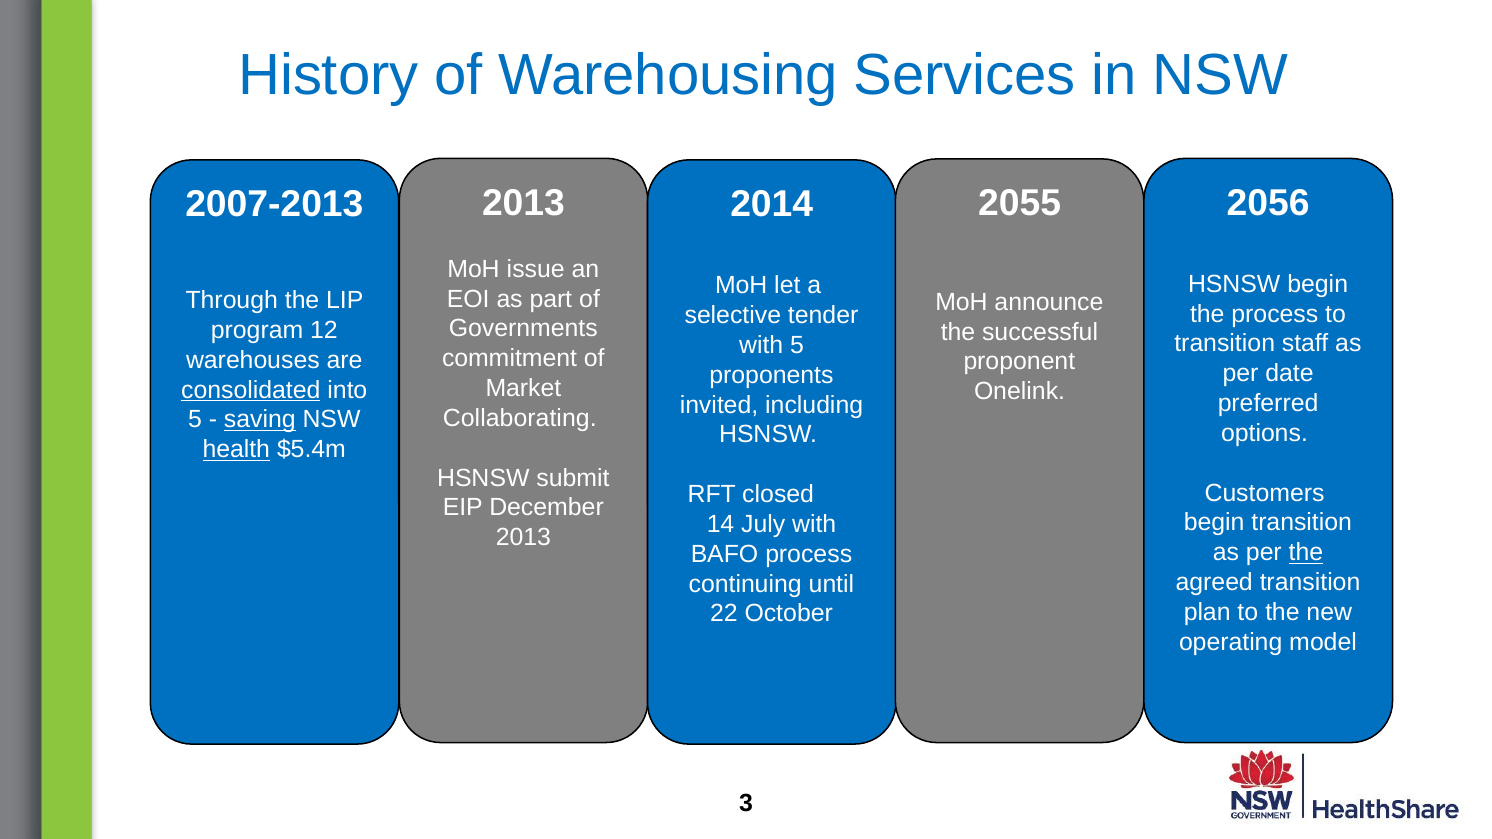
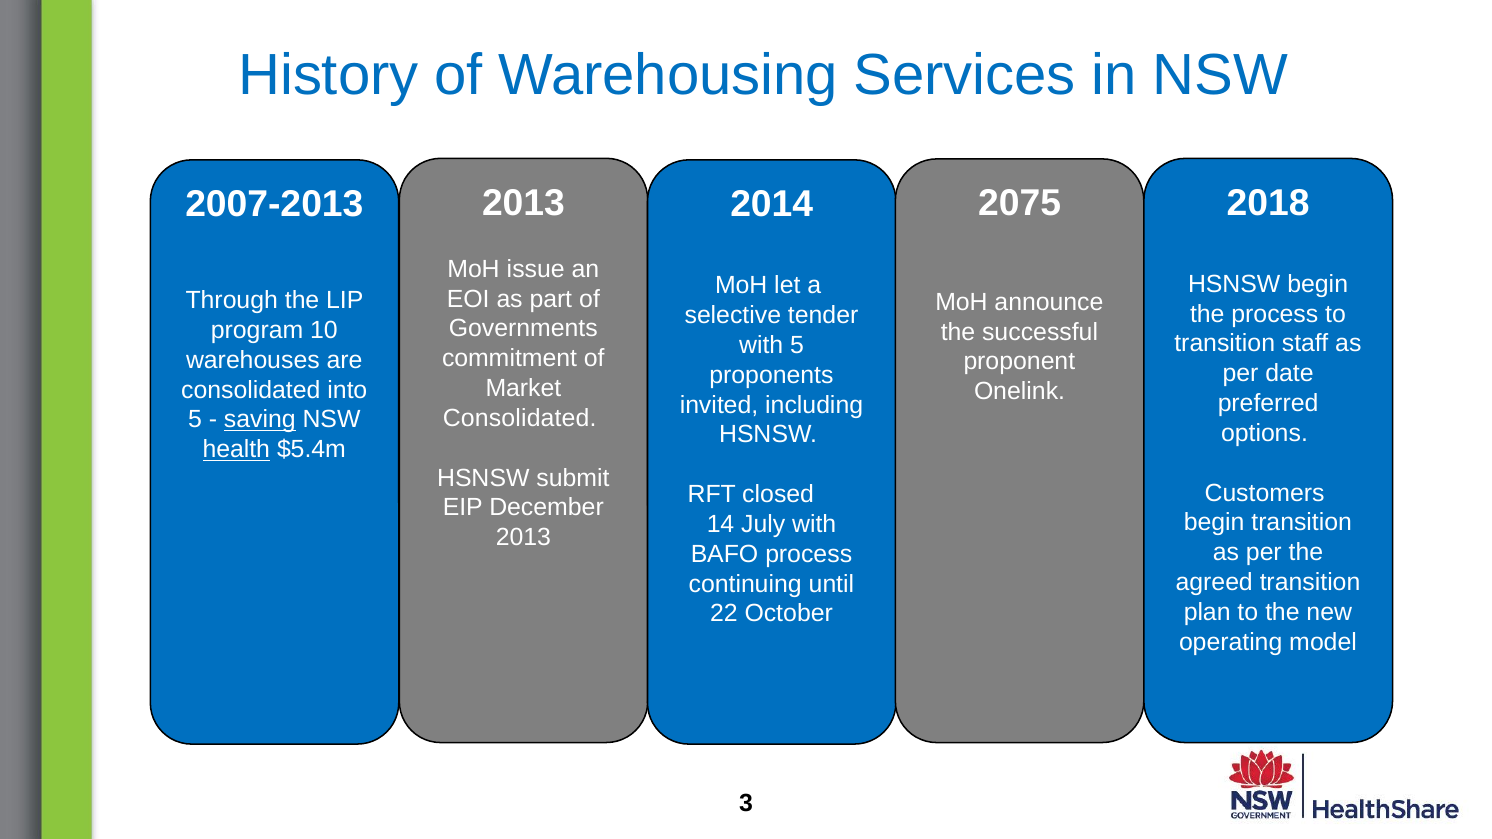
2056: 2056 -> 2018 (1268, 203)
2055: 2055 -> 2075 (1020, 204)
12: 12 -> 10 (324, 330)
consolidated underline: present -> none (251, 390)
Collaborating: Collaborating -> Consolidated (520, 418)
the underline: present -> none (1306, 553)
